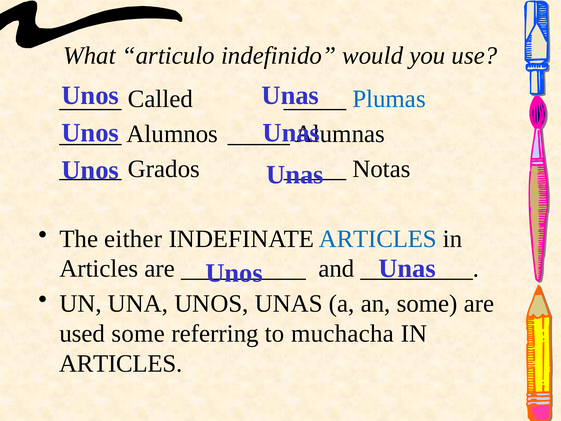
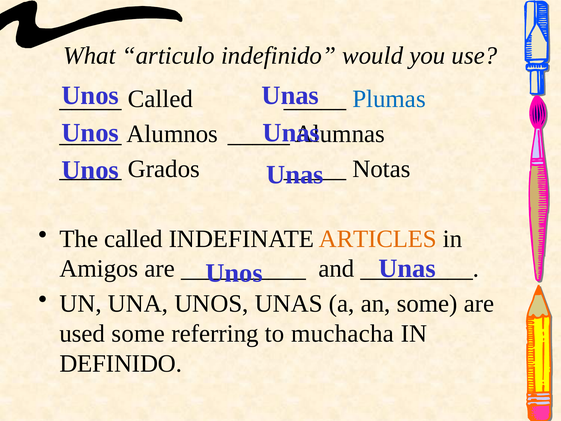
The either: either -> called (133, 239)
ARTICLES colour: blue -> orange (378, 239)
Articles: Articles -> Amigos (99, 269)
ARTICLES: ARTICLES -> DEFINIDO (121, 363)
